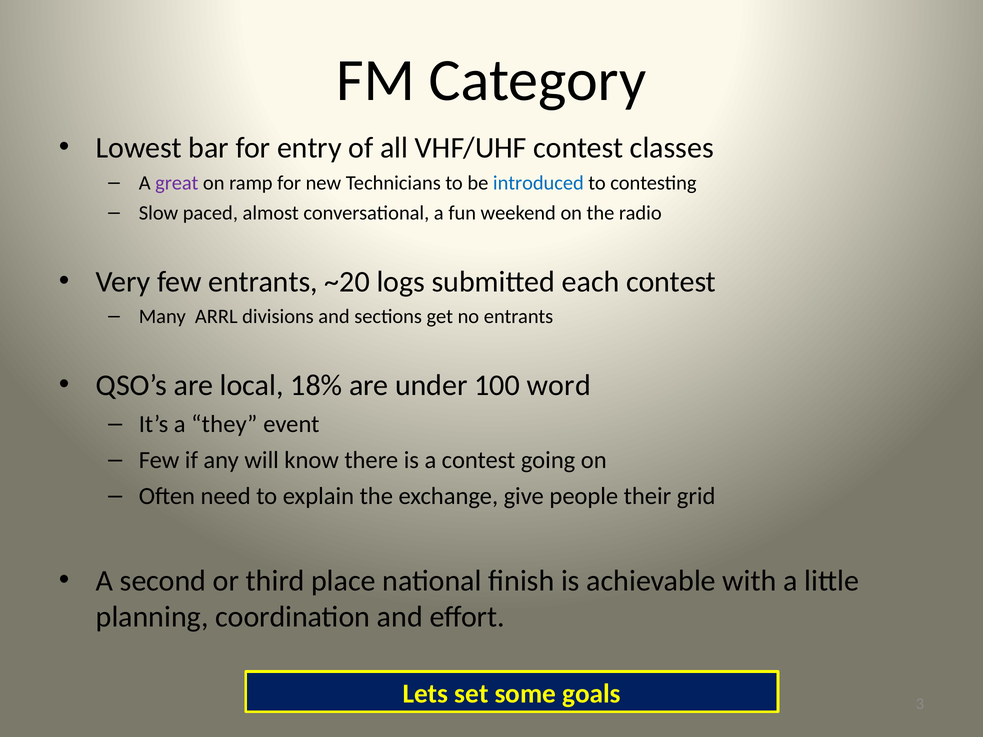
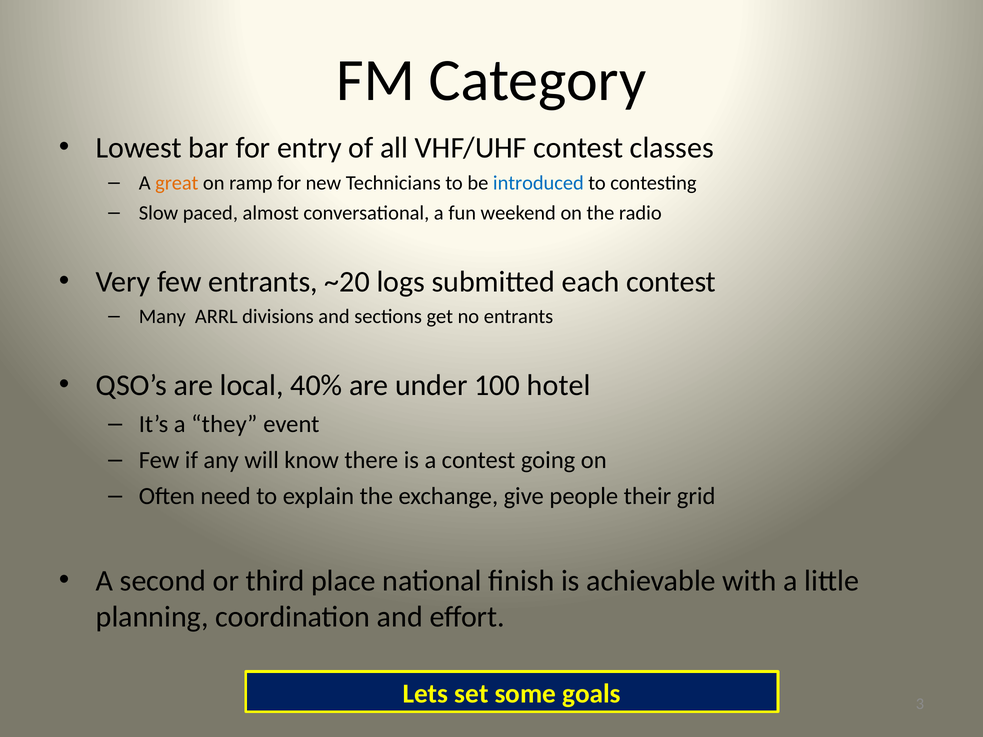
great colour: purple -> orange (177, 183)
18%: 18% -> 40% (316, 385)
word: word -> hotel (559, 385)
